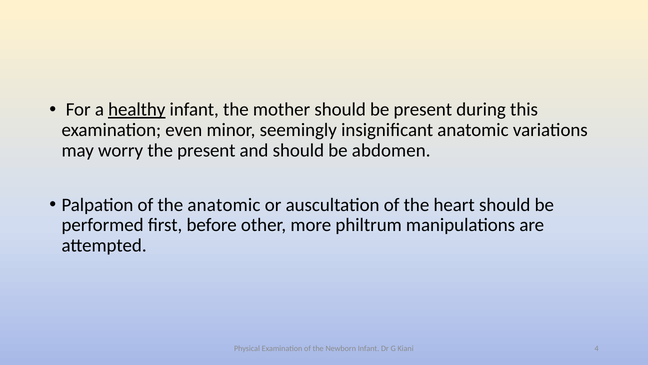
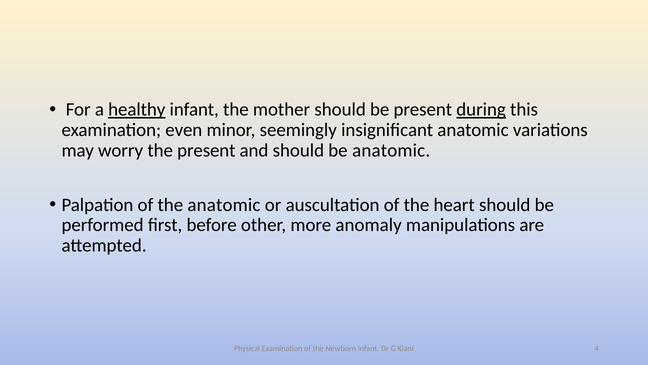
during underline: none -> present (481, 110)
be abdomen: abdomen -> anatomic (391, 150)
philtrum: philtrum -> anomaly (369, 225)
